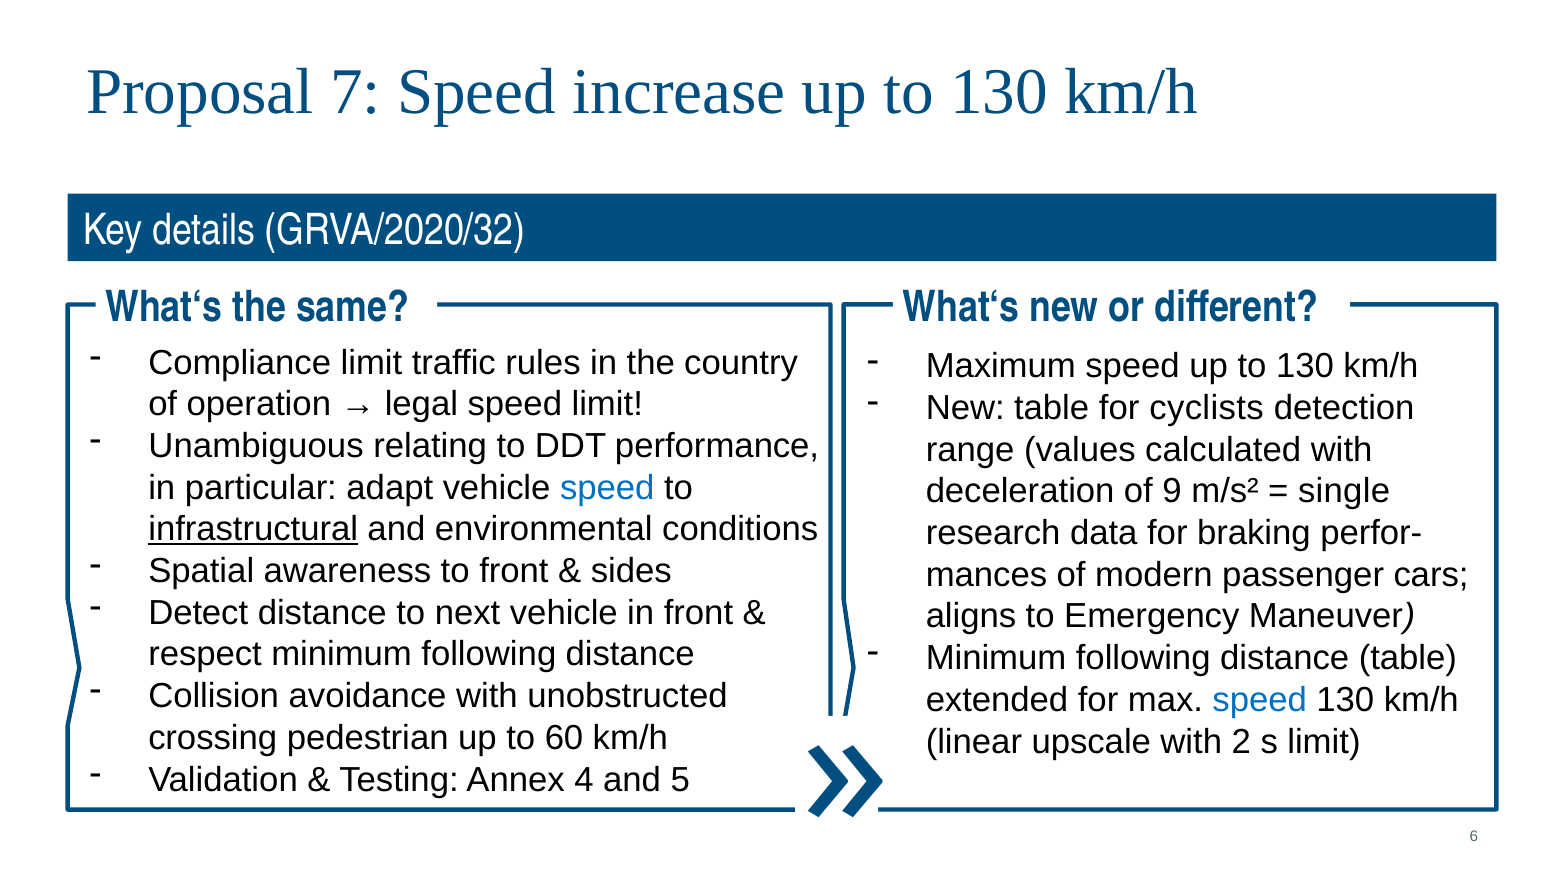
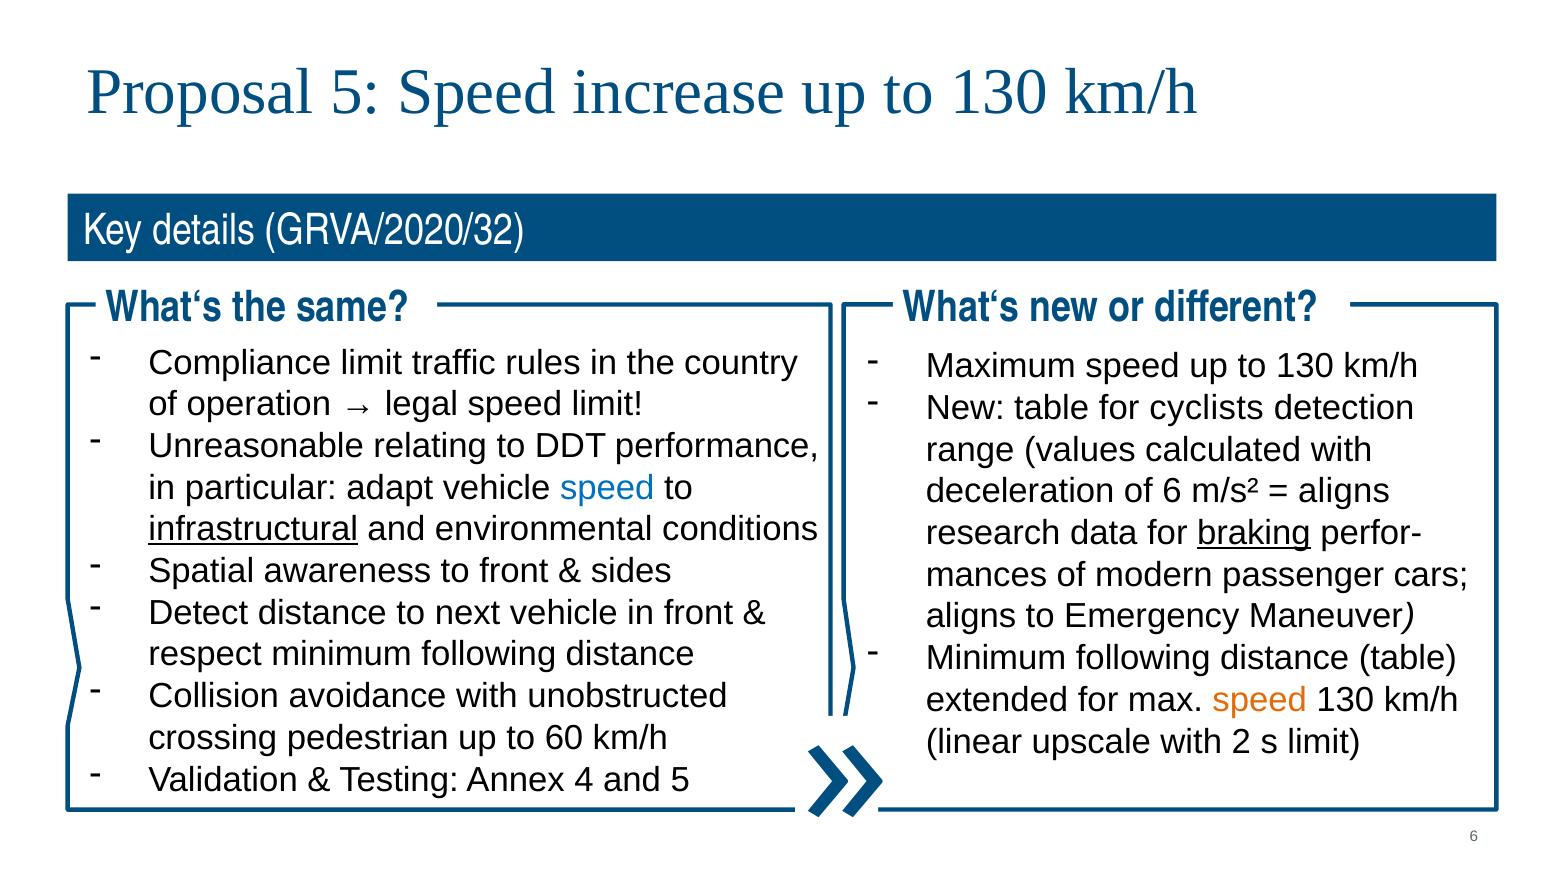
Proposal 7: 7 -> 5 (356, 92)
Unambiguous: Unambiguous -> Unreasonable (256, 446)
of 9: 9 -> 6 (1172, 491)
single: single -> aligns (1344, 491)
braking underline: none -> present (1254, 533)
speed colour: blue -> orange (1260, 700)
